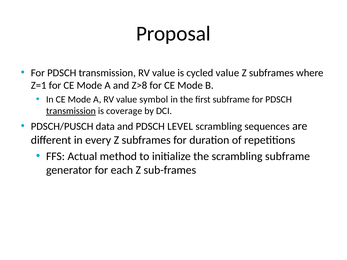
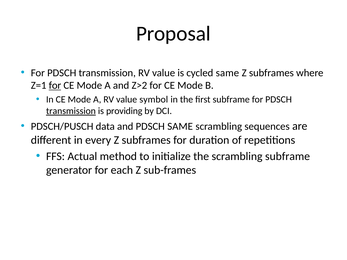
cycled value: value -> same (227, 73)
for underline: none -> present (55, 86)
Z>8: Z>8 -> Z>2 (139, 86)
coverage: coverage -> providing (124, 111)
PDSCH LEVEL: LEVEL -> SAME (180, 127)
